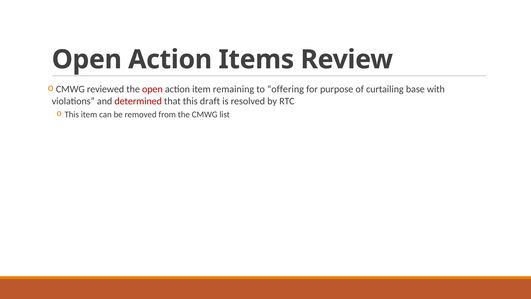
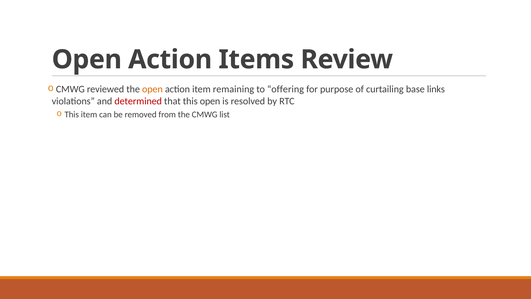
open colour: red -> orange (152, 89)
with: with -> links (436, 89)
this draft: draft -> open (210, 101)
